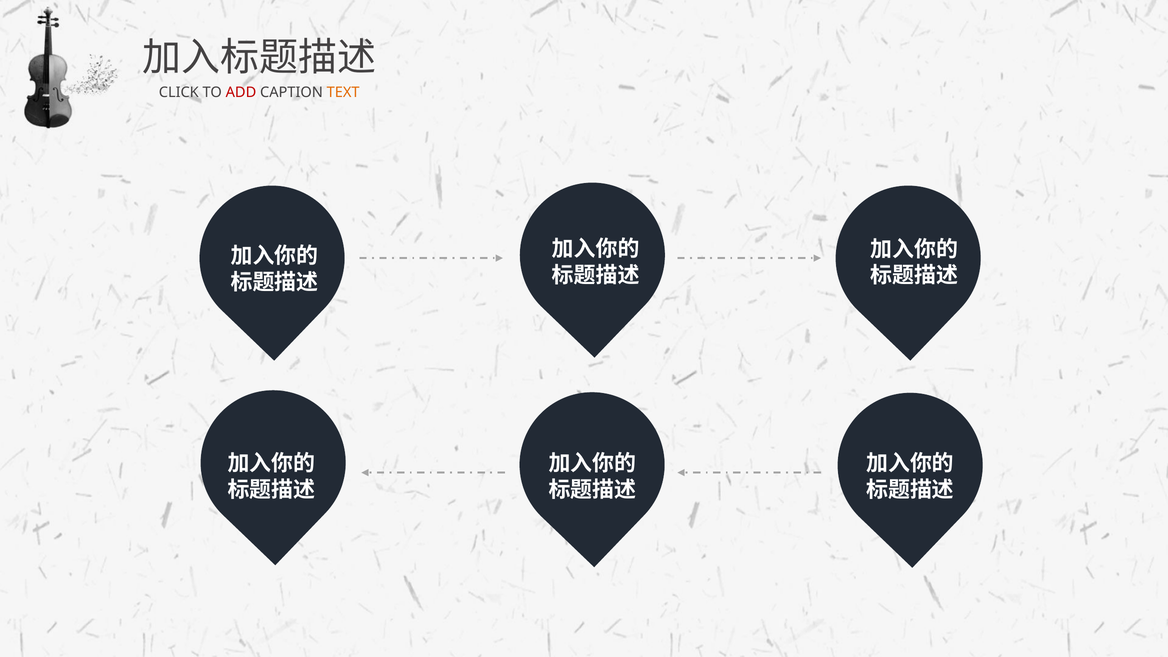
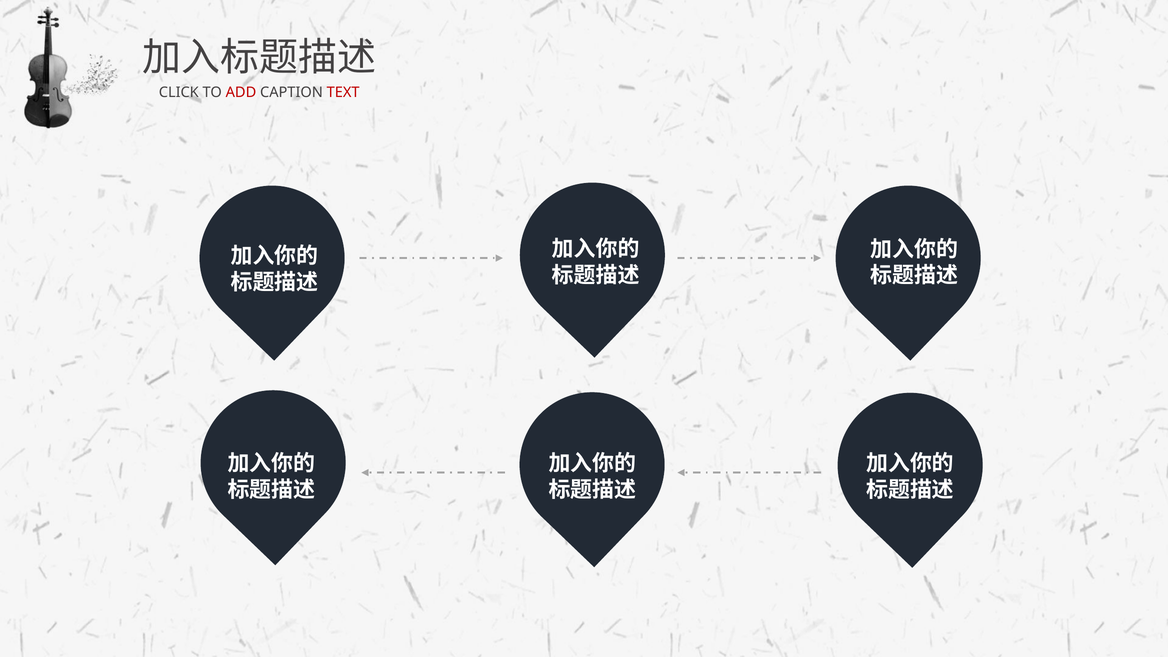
TEXT colour: orange -> red (343, 92)
